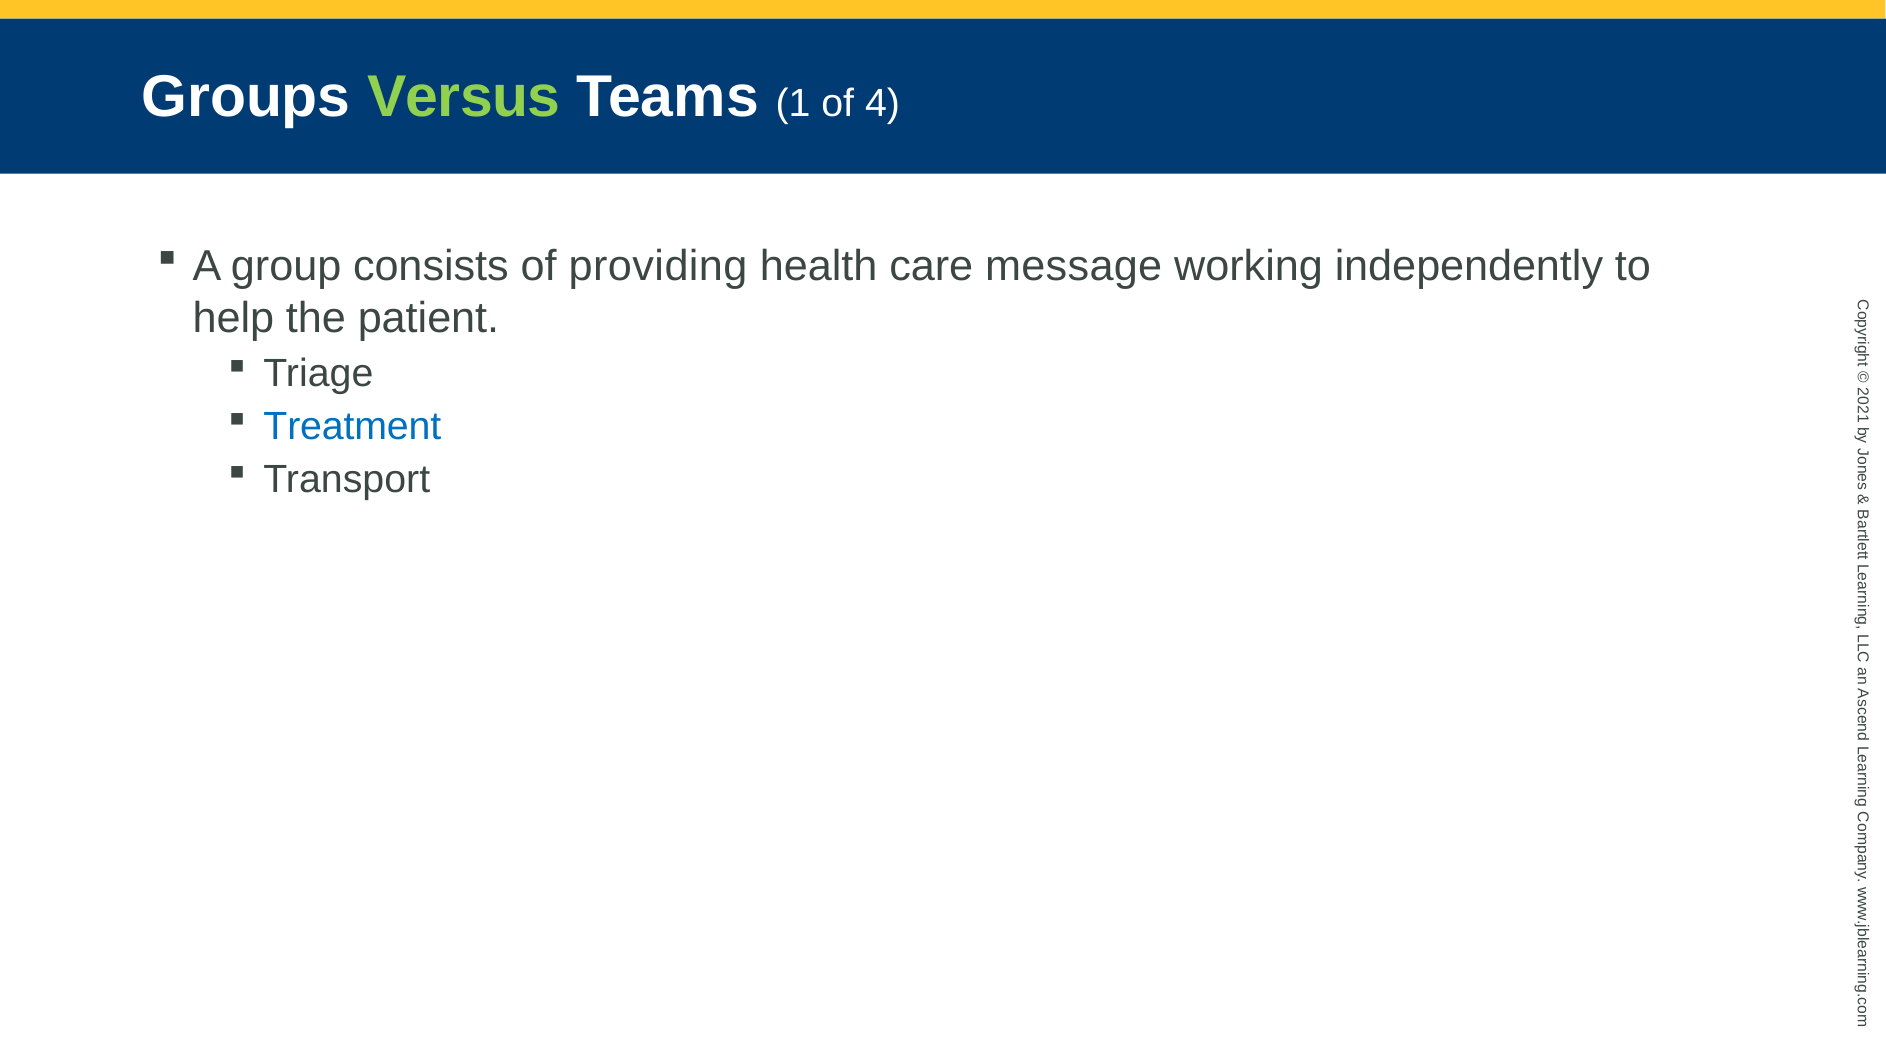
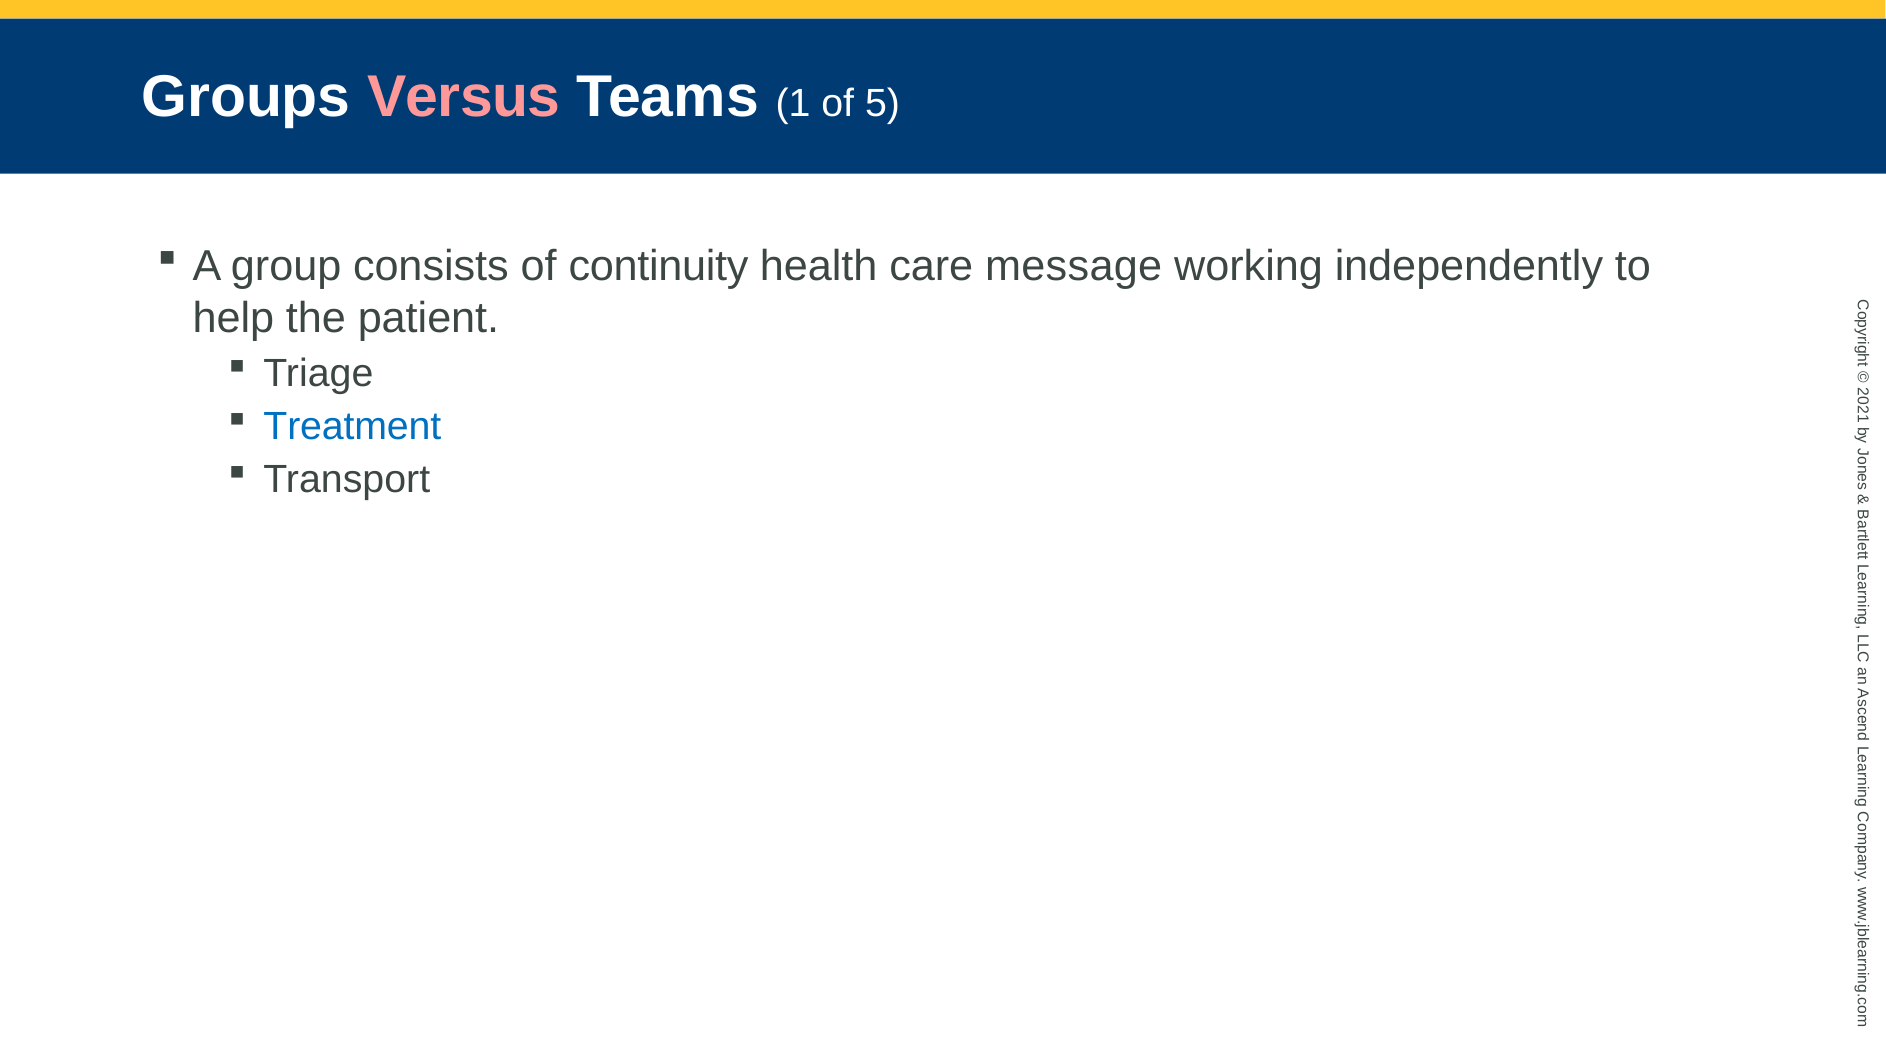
Versus colour: light green -> pink (464, 97)
4: 4 -> 5 (883, 103)
providing: providing -> continuity (658, 267)
